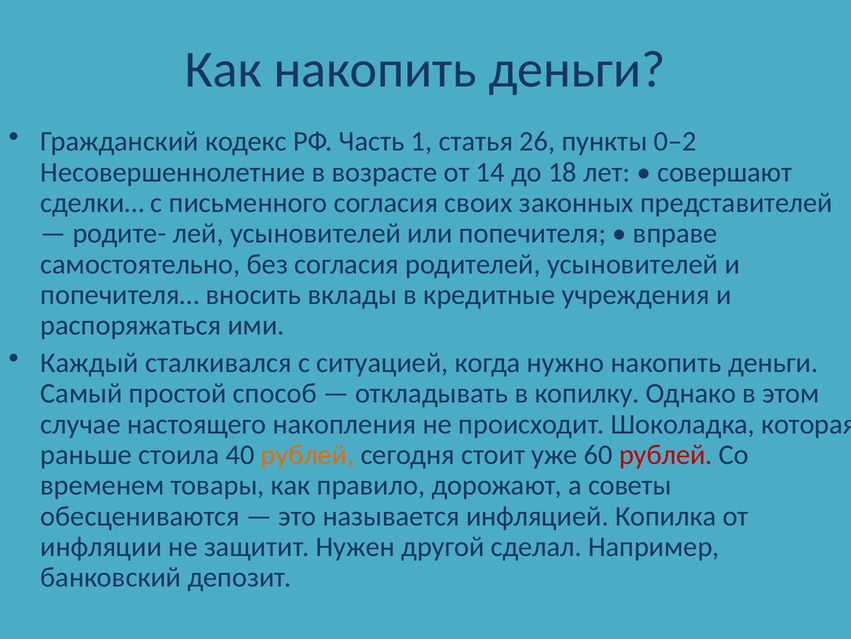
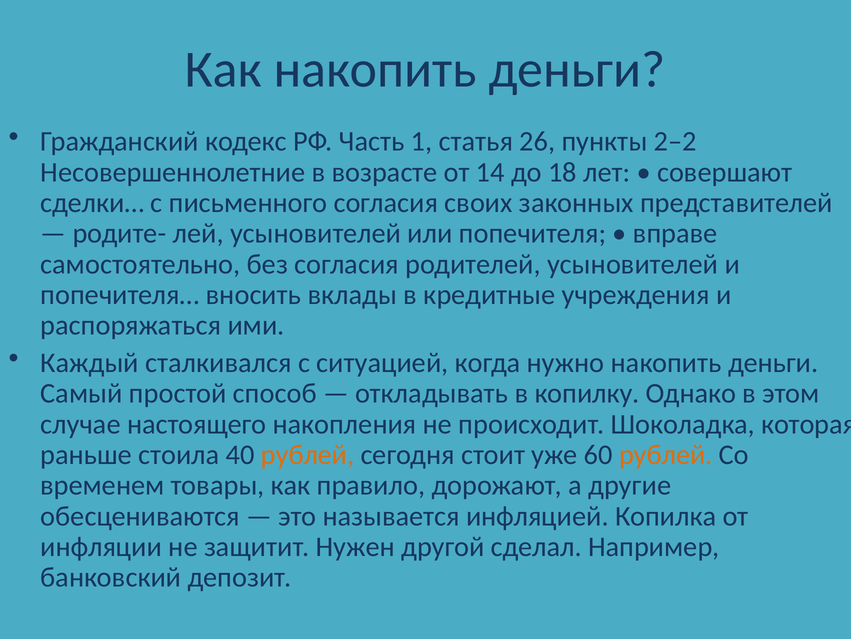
0–2: 0–2 -> 2–2 (675, 141)
рублей colour: red -> orange (666, 454)
советы: советы -> другие (630, 485)
